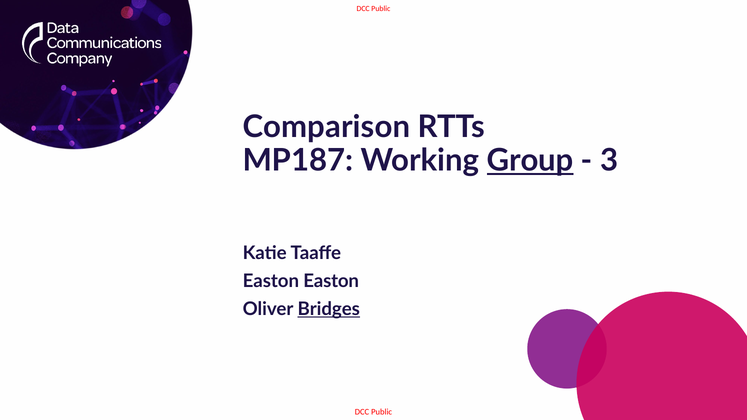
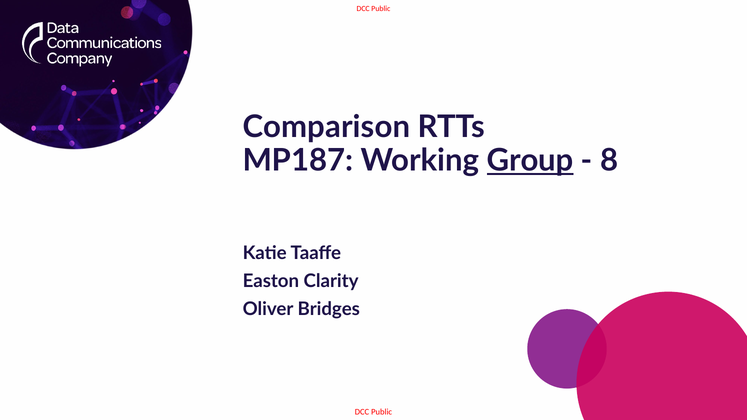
3: 3 -> 8 (609, 161)
Easton Easton: Easton -> Clarity (331, 281)
Bridges underline: present -> none (329, 309)
